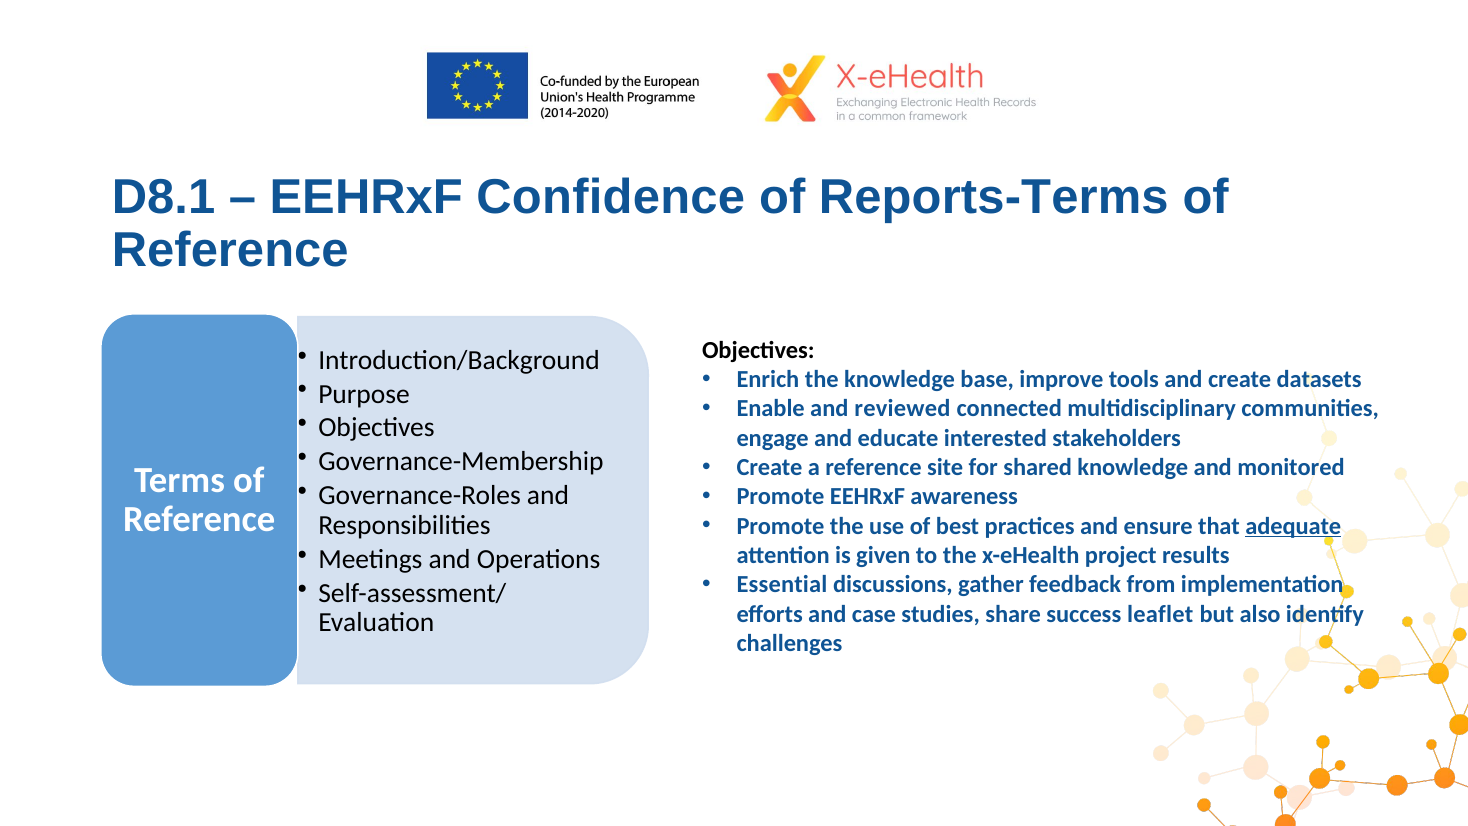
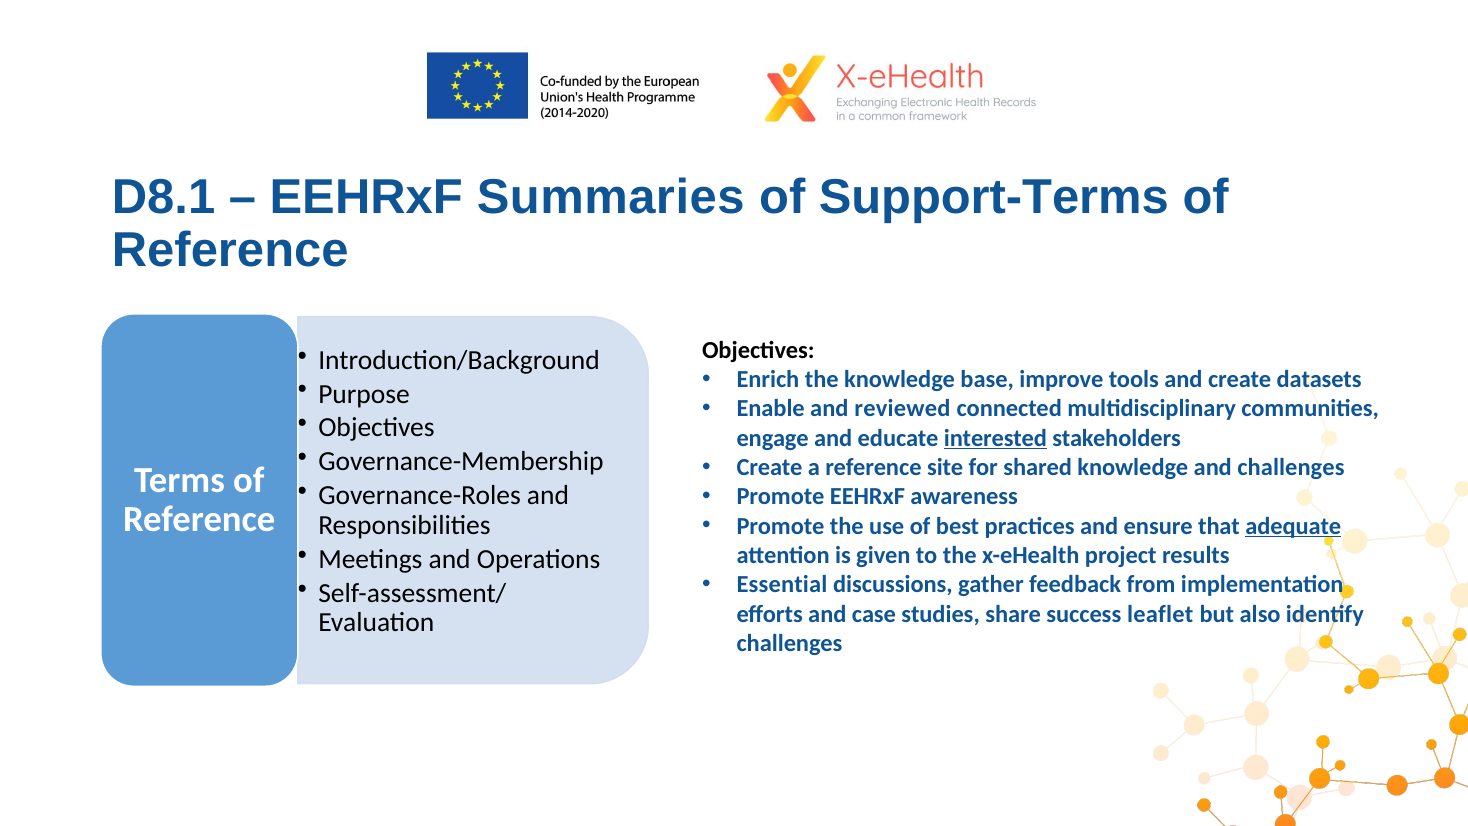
Confidence: Confidence -> Summaries (611, 197)
Reports-Terms: Reports-Terms -> Support-Terms (994, 197)
interested underline: none -> present (995, 438)
and monitored: monitored -> challenges (1291, 467)
